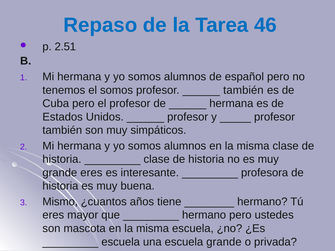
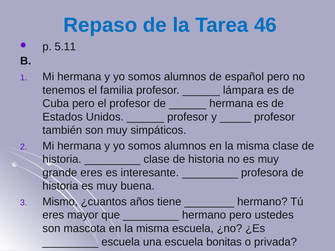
2.51: 2.51 -> 5.11 (65, 47)
el somos: somos -> familia (116, 90)
también: también -> lámpara (243, 90)
escuela grande: grande -> bonitas (224, 242)
